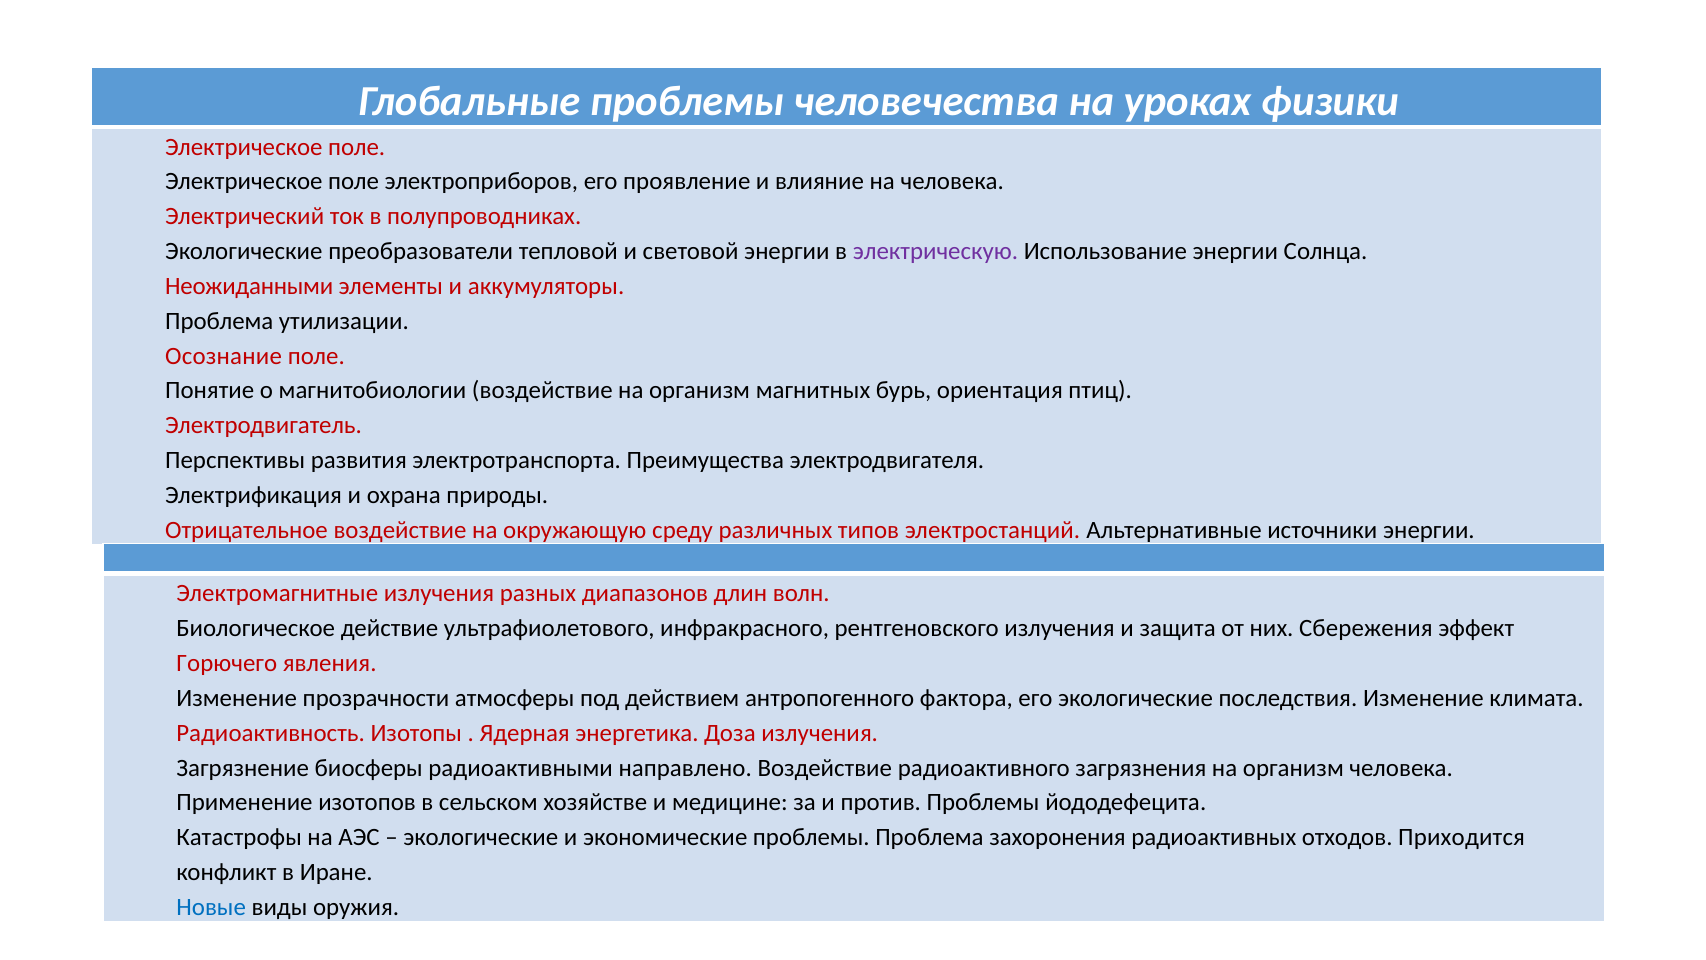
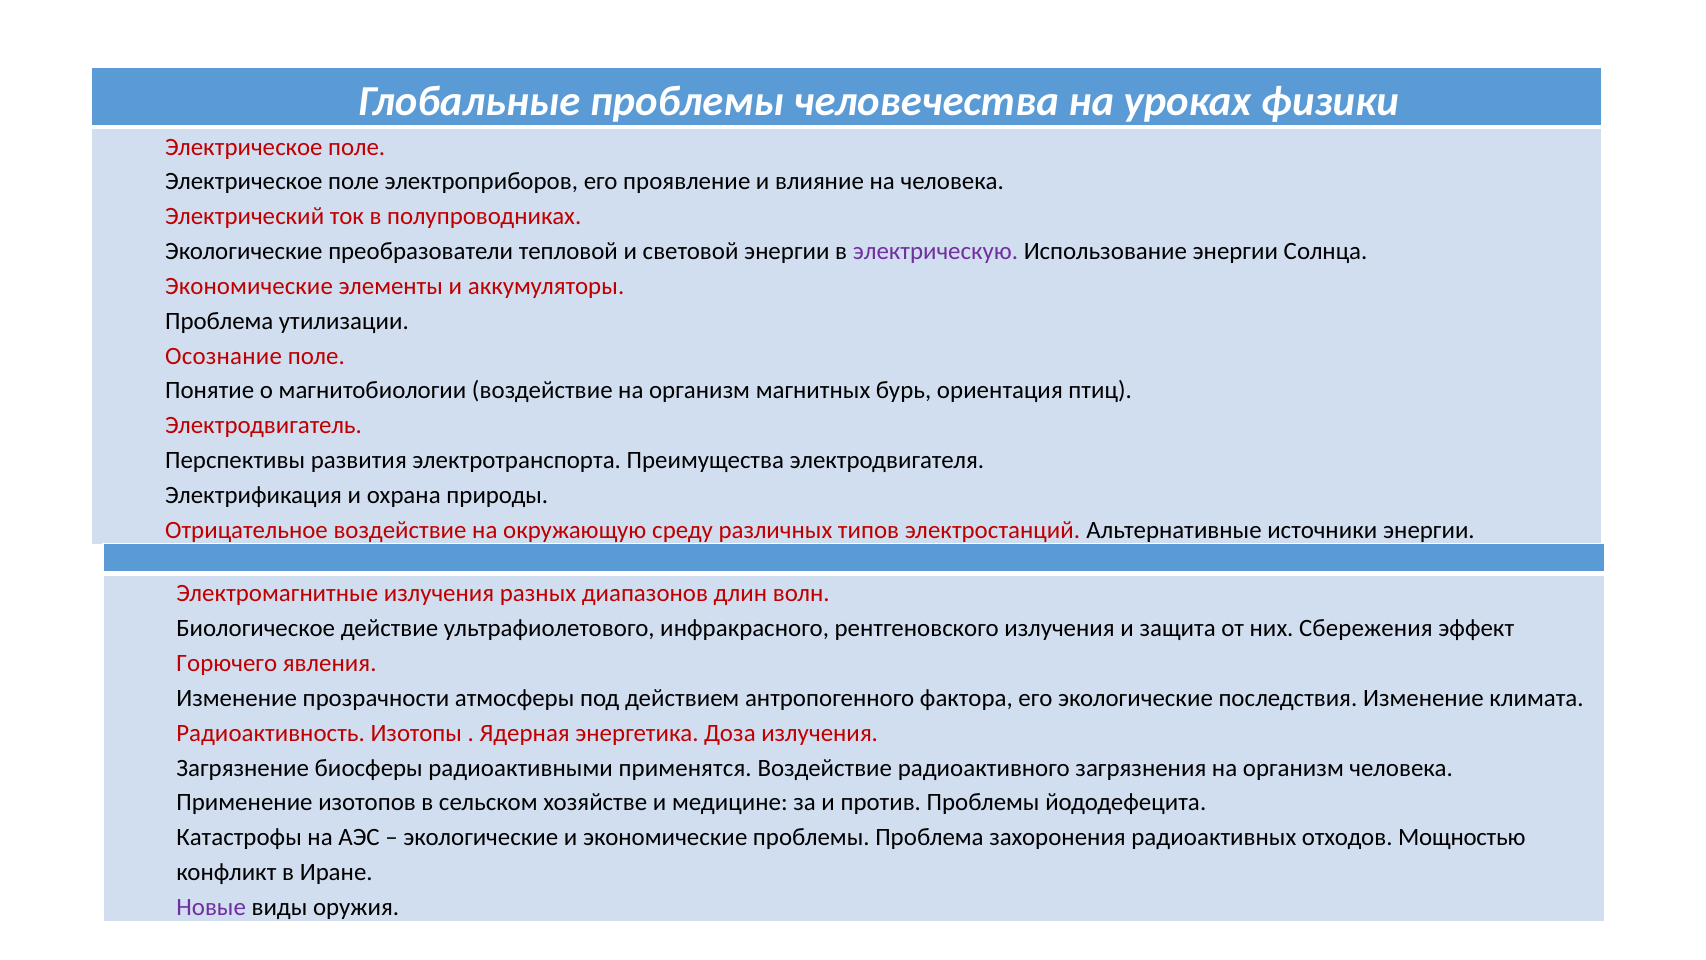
Неожиданными: Неожиданными -> Экономические (249, 286)
направлено: направлено -> применятся (685, 767)
Приходится: Приходится -> Мощностью (1462, 837)
Новые colour: blue -> purple (211, 907)
